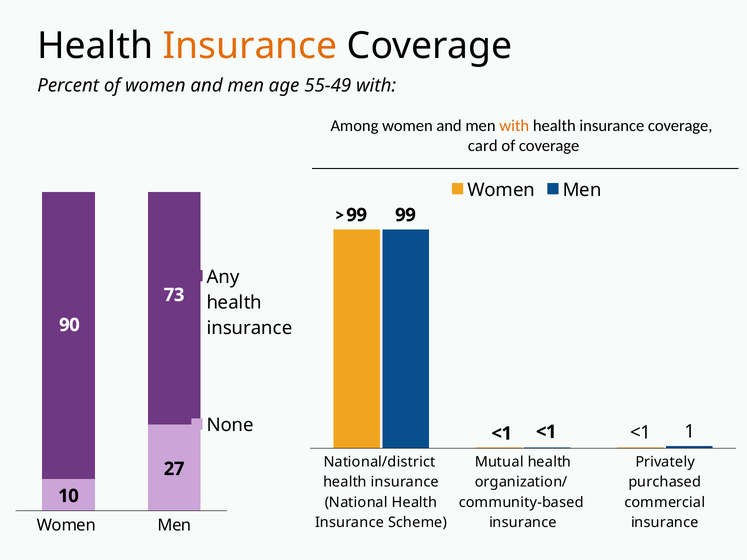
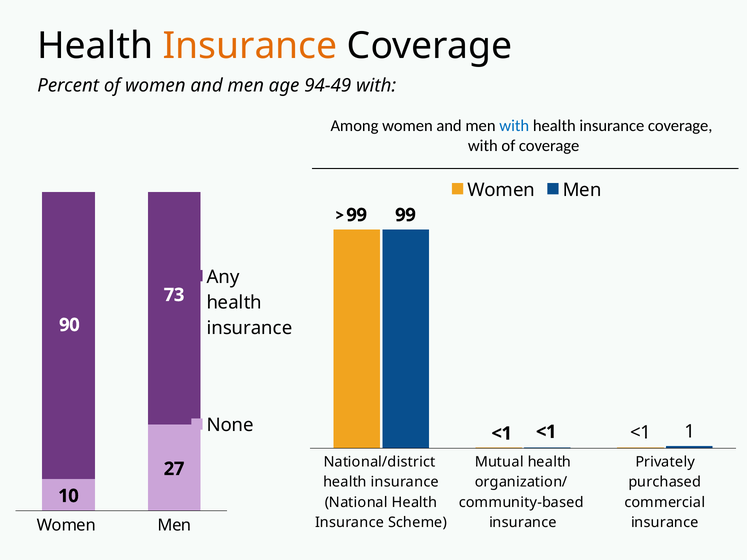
55-49: 55-49 -> 94-49 (328, 86)
with colour: orange -> blue (514, 126)
card: card -> with (483, 146)
